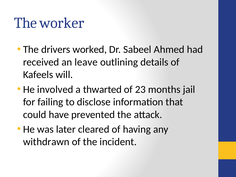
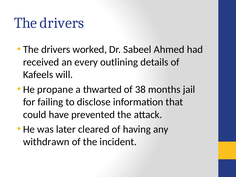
worker: worker -> drivers (62, 23)
leave: leave -> every (86, 62)
involved: involved -> propane (55, 89)
23: 23 -> 38 (140, 89)
